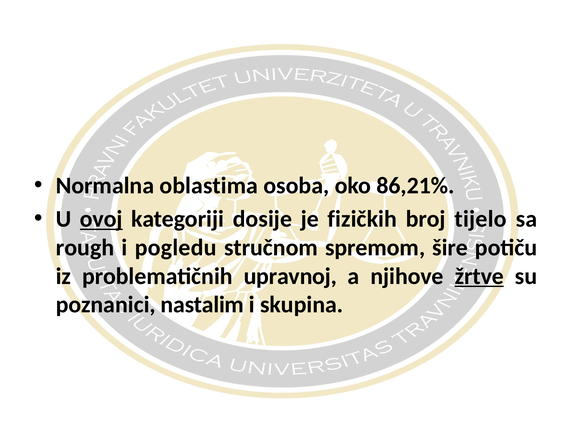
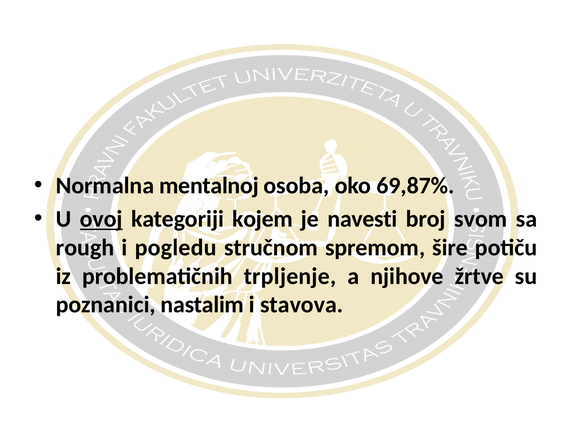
oblastima: oblastima -> mentalnoj (209, 186)
86,21%: 86,21% -> 69,87% (415, 186)
dosije: dosije -> kojem (263, 219)
fizičkih: fizičkih -> navesti (362, 219)
tijelo: tijelo -> svom (481, 219)
upravnoj: upravnoj -> trpljenje (290, 276)
žrtve underline: present -> none (479, 276)
skupina: skupina -> stavova (302, 305)
